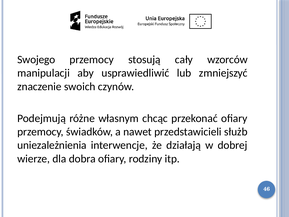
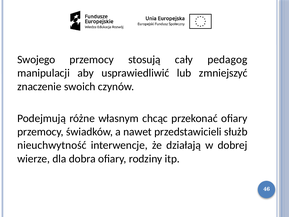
wzorców: wzorców -> pedagog (227, 60)
uniezależnienia: uniezależnienia -> nieuchwytność (52, 145)
